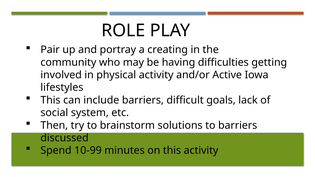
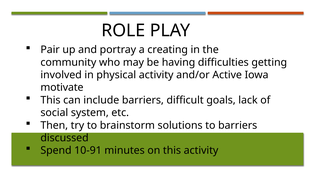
lifestyles: lifestyles -> motivate (62, 88)
10-99: 10-99 -> 10-91 (88, 151)
